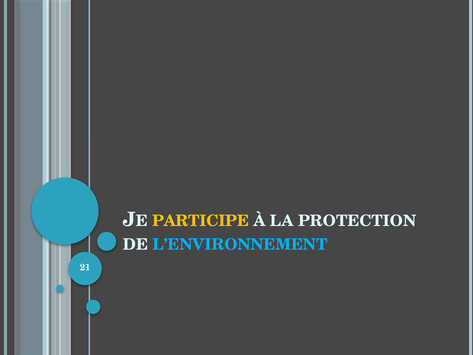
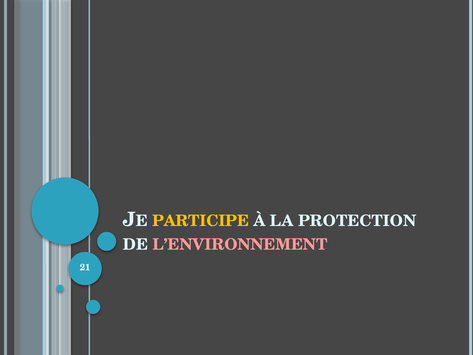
L’ENVIRONNEMENT colour: light blue -> pink (240, 245)
